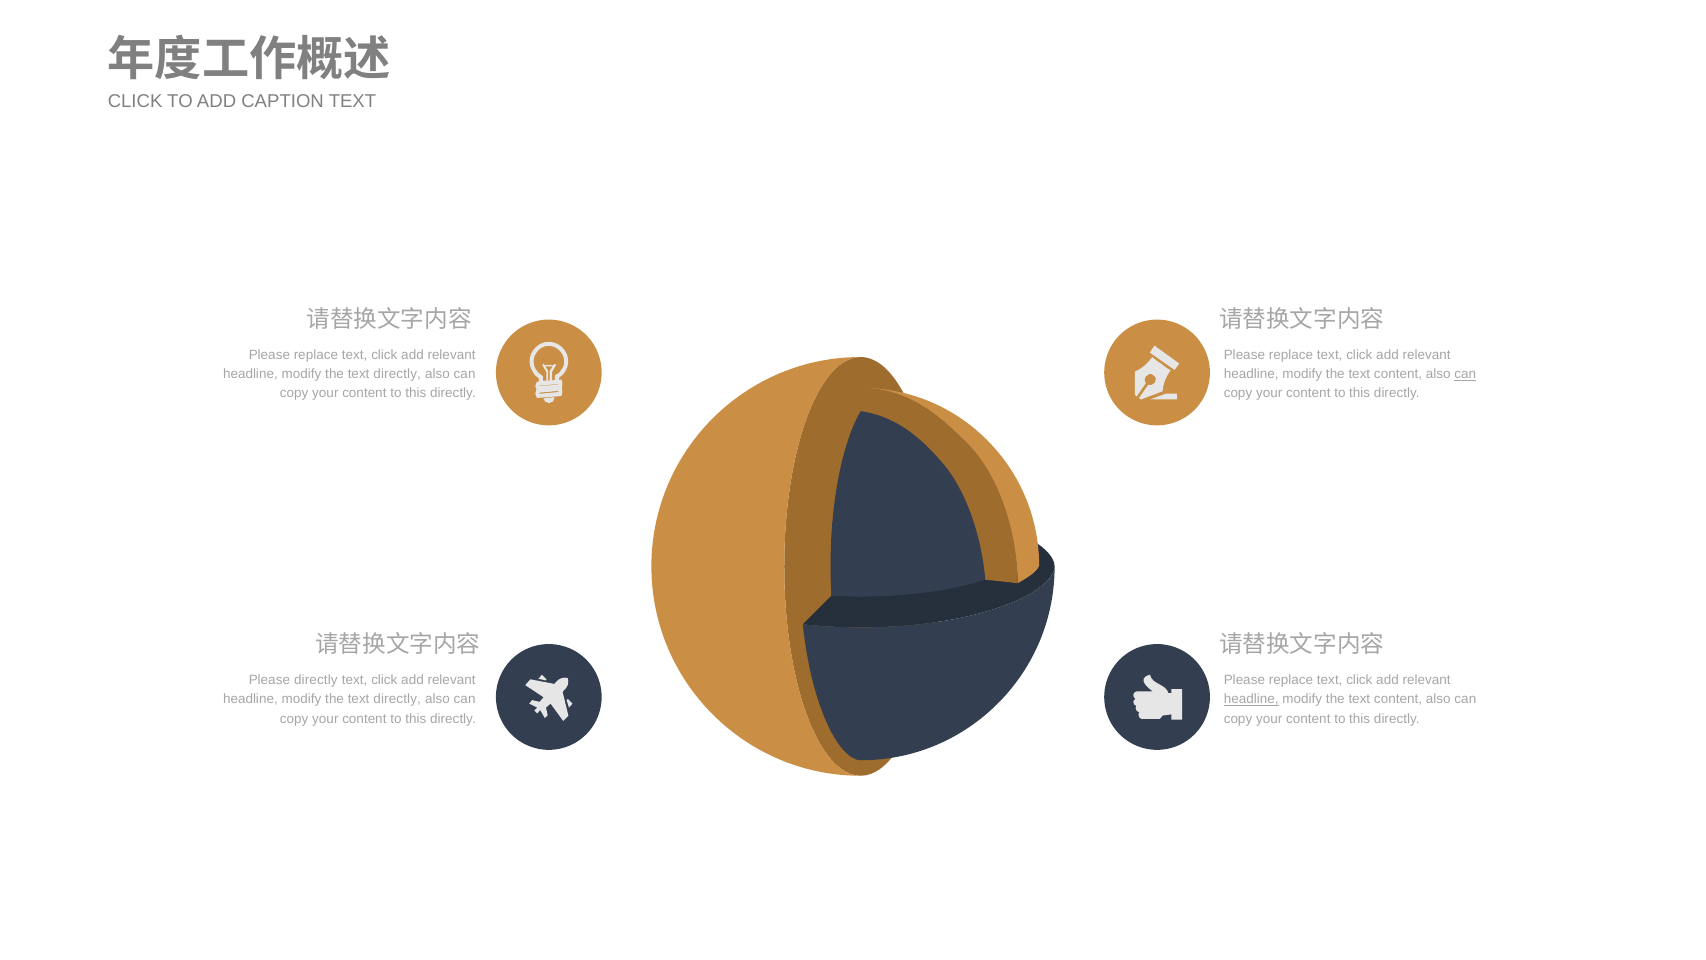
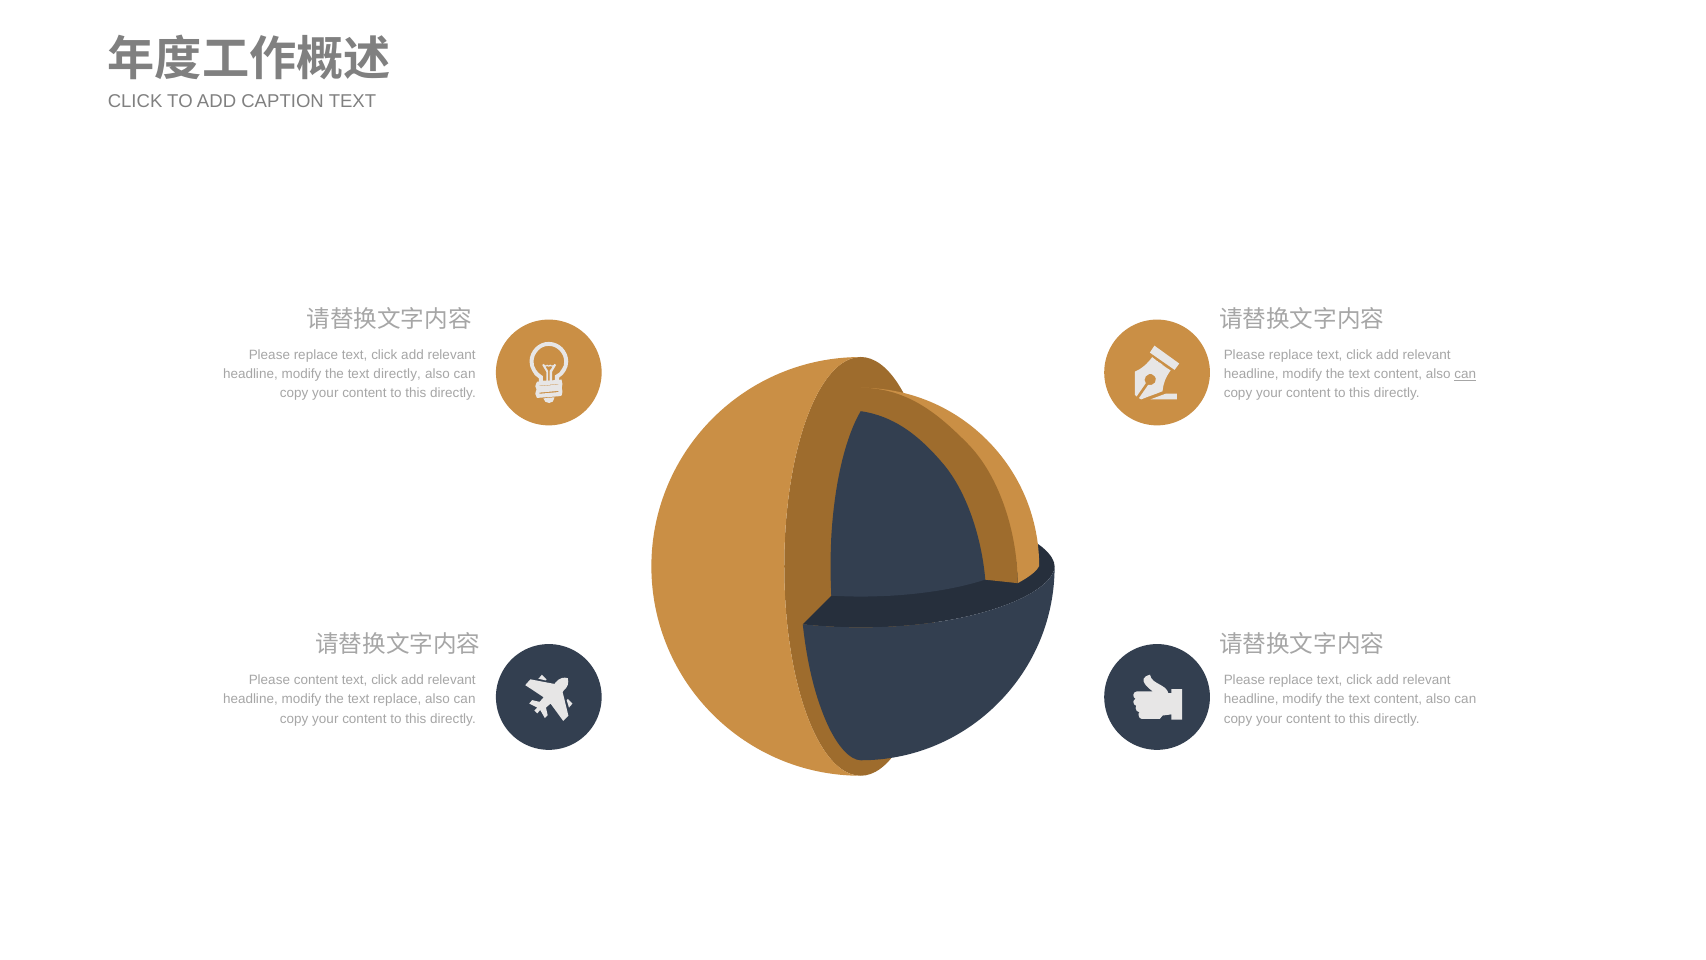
Please directly: directly -> content (316, 680)
directly: directly -> replace (397, 699)
headline underline: present -> none (1251, 699)
